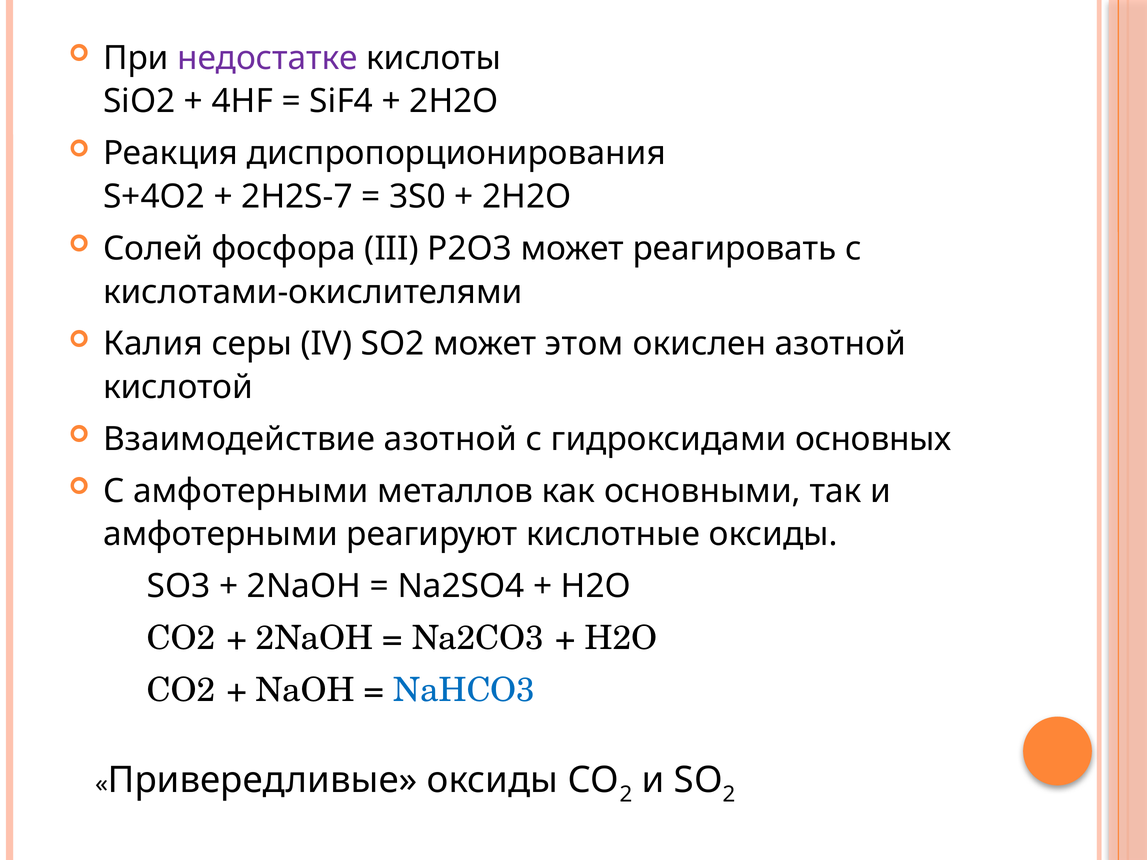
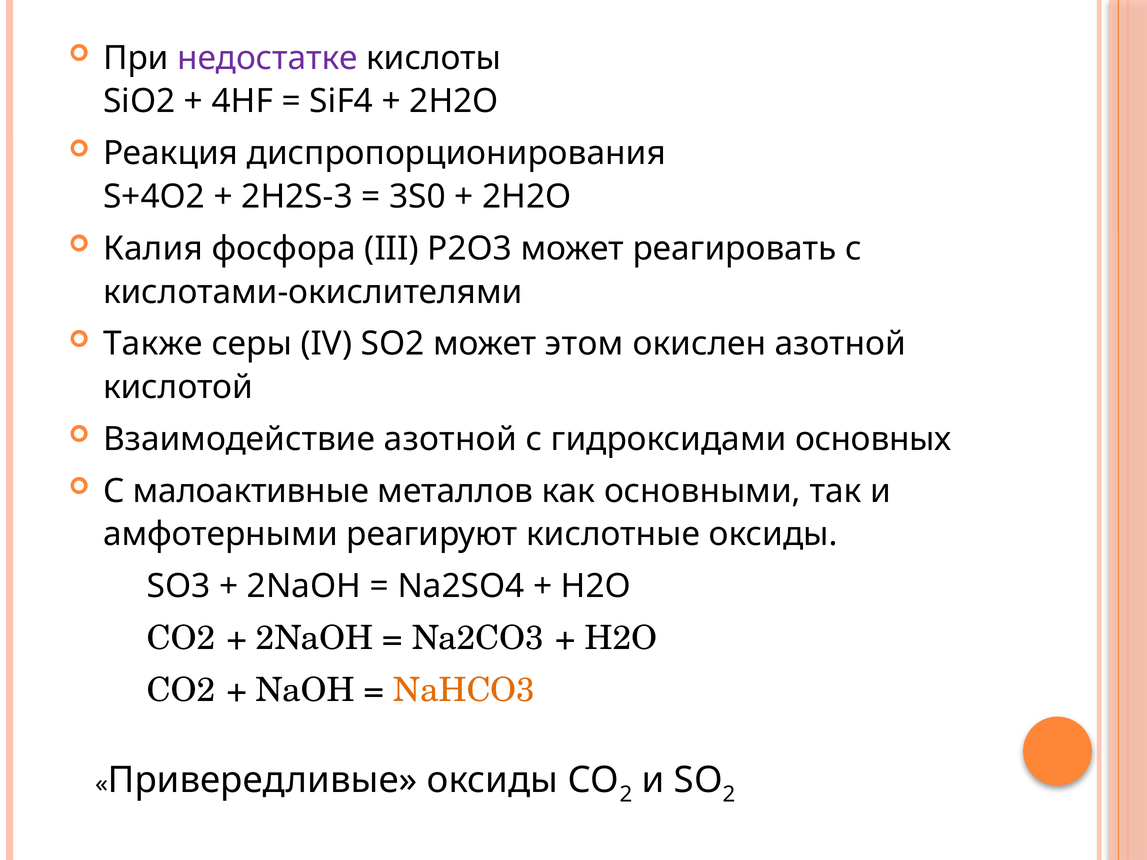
2H2S-7: 2H2S-7 -> 2H2S-3 (297, 197)
Солей: Солей -> Калия (153, 249)
Калия: Калия -> Также (153, 344)
С амфотерными: амфотерными -> малоактивные (251, 491)
NaHCO3 colour: blue -> orange (464, 690)
